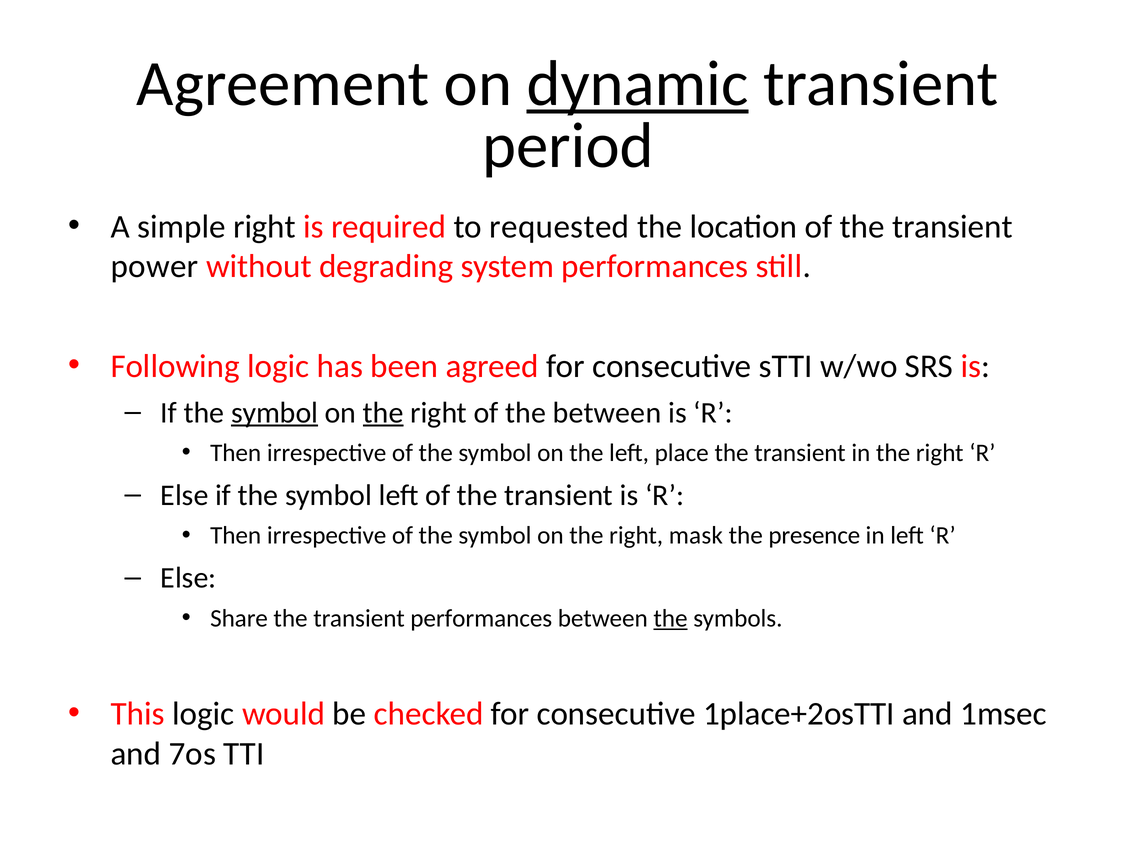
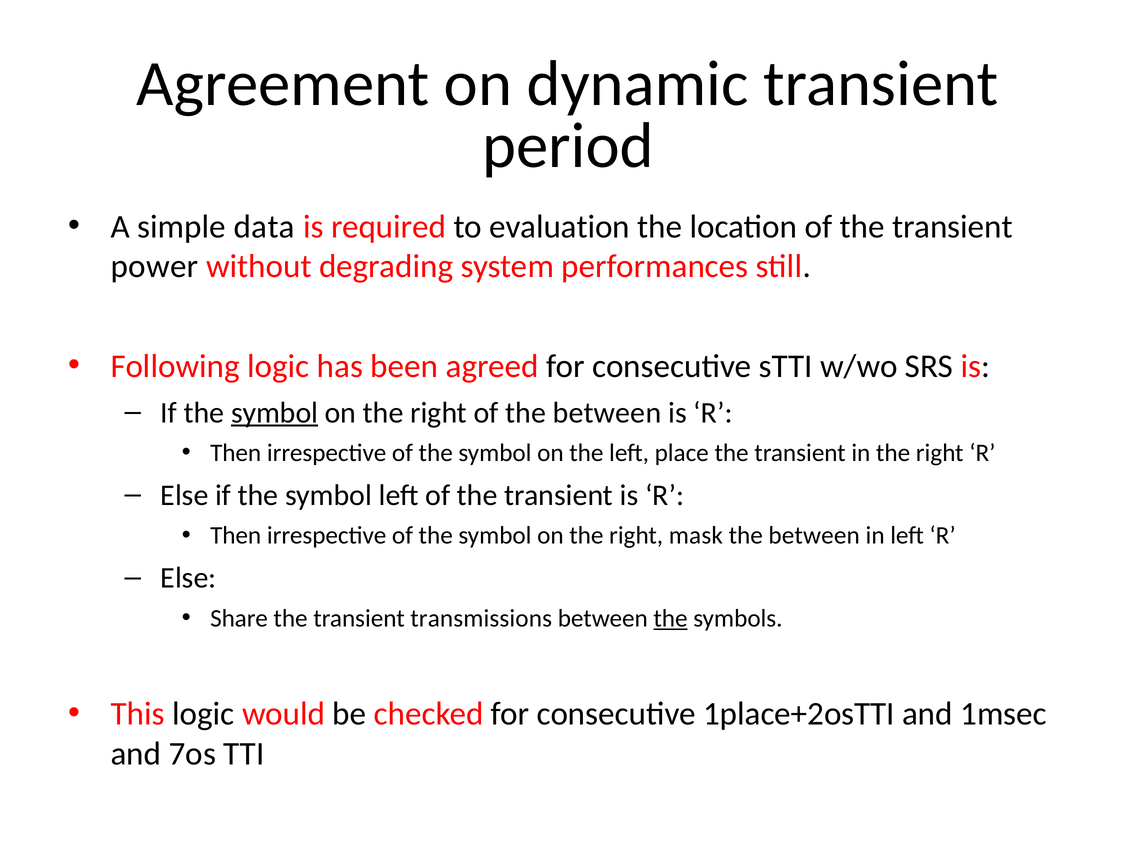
dynamic underline: present -> none (638, 84)
simple right: right -> data (264, 227)
requested: requested -> evaluation (560, 227)
the underline: present -> none (383, 413)
presence: presence -> between (814, 536)
transient performances: performances -> transmissions (481, 618)
